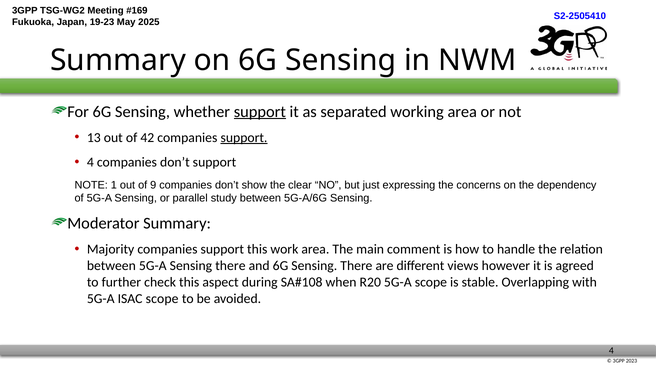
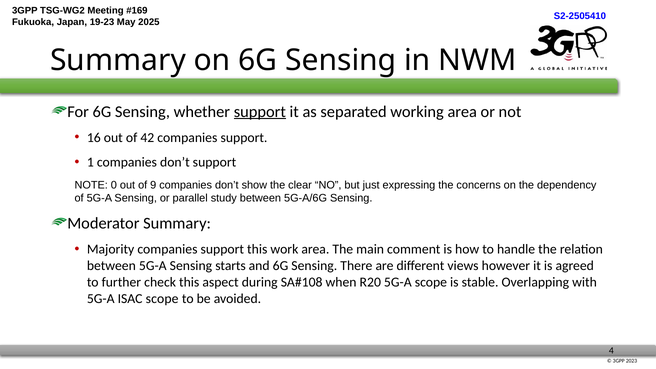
13: 13 -> 16 (94, 138)
support underline: present -> none (244, 138)
4: 4 -> 1 (90, 162)
1: 1 -> 0 (114, 185)
5G-A Sensing there: there -> starts (230, 266)
